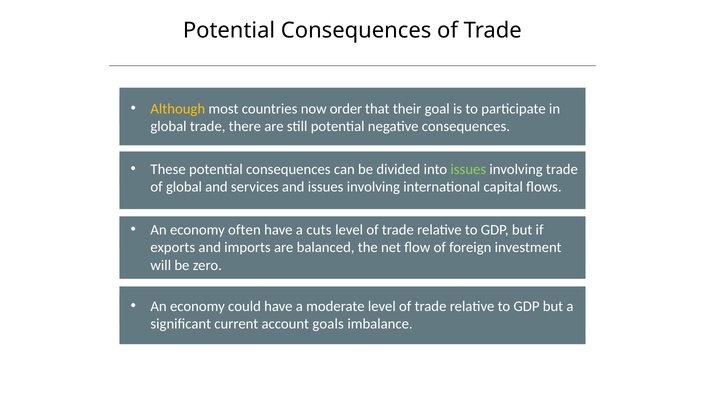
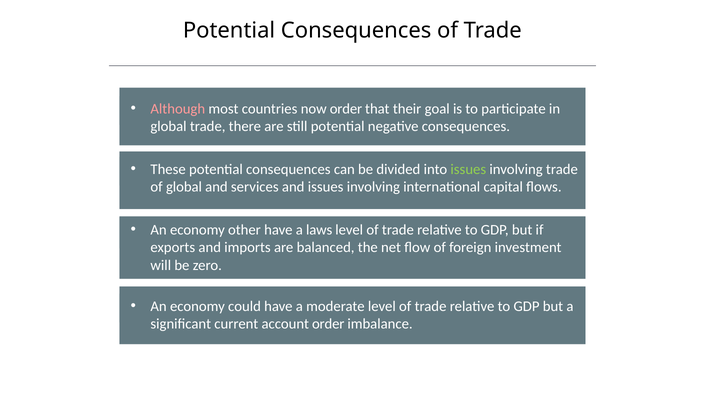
Although colour: yellow -> pink (178, 109)
often: often -> other (244, 230)
cuts: cuts -> laws (319, 230)
goals: goals -> order (328, 323)
